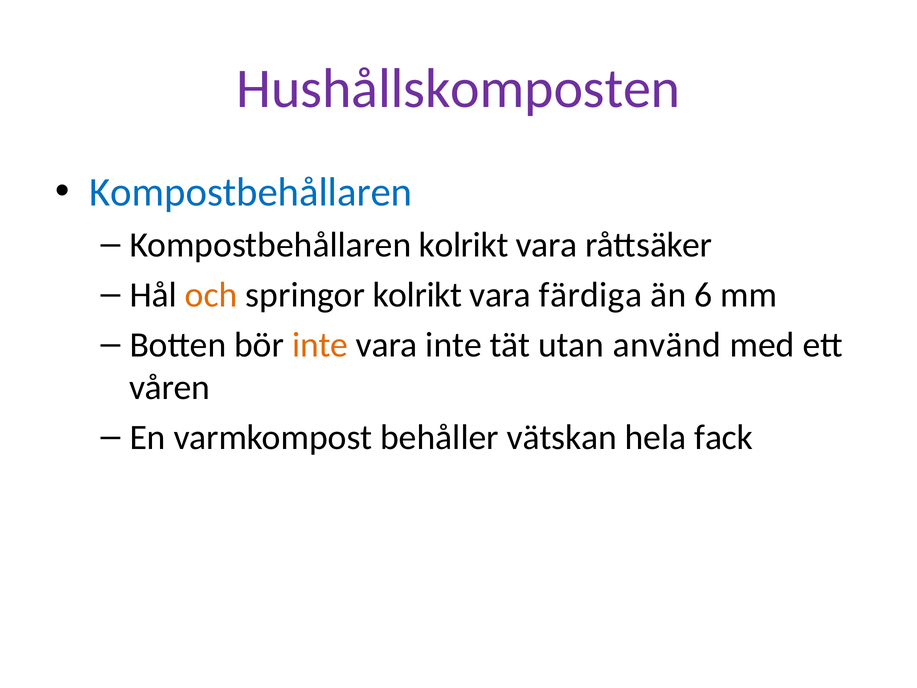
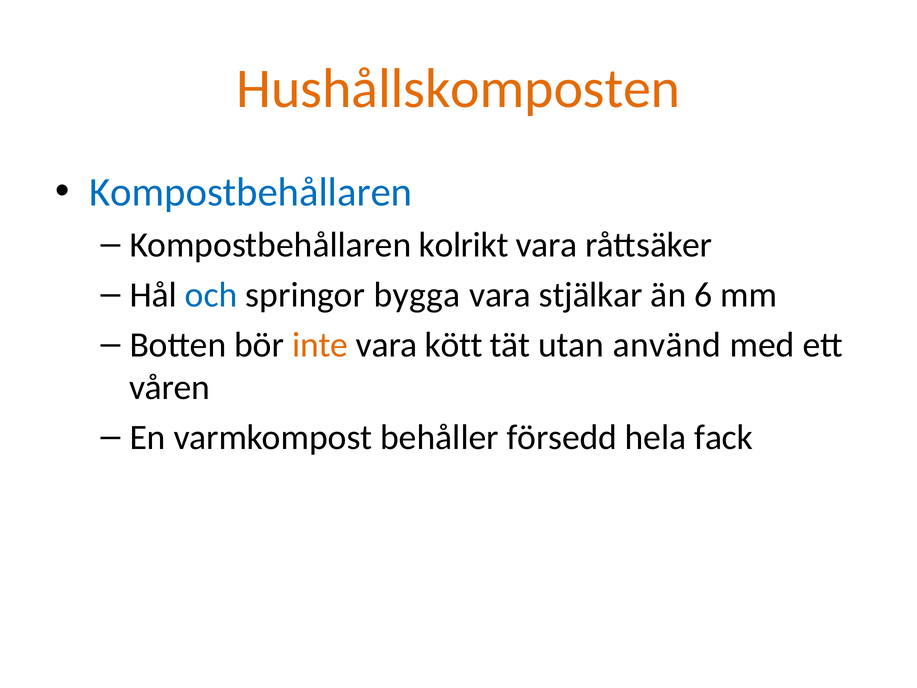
Hushållskomposten colour: purple -> orange (458, 89)
och colour: orange -> blue (211, 295)
springor kolrikt: kolrikt -> bygga (417, 295)
färdiga: färdiga -> stjälkar (591, 295)
vara inte: inte -> kött (454, 345)
vätskan: vätskan -> försedd (562, 437)
